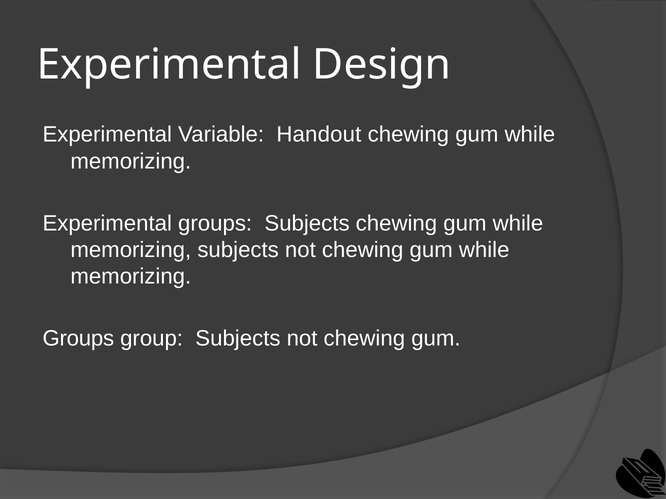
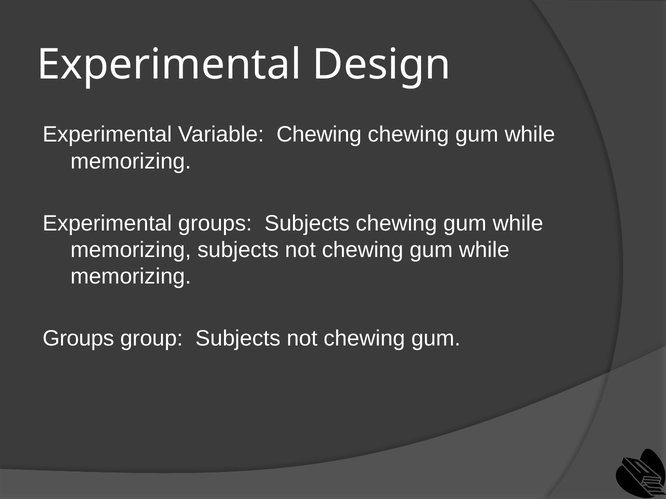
Variable Handout: Handout -> Chewing (319, 135)
